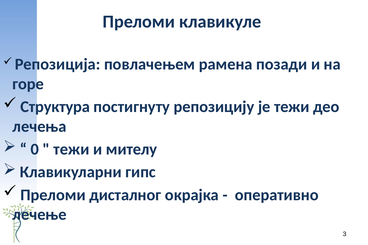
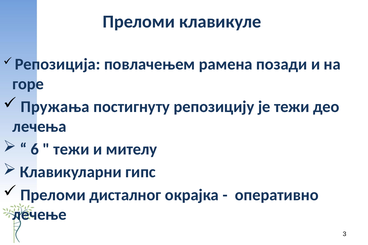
Структура: Структура -> Пружања (55, 107)
0: 0 -> 6 (35, 149)
